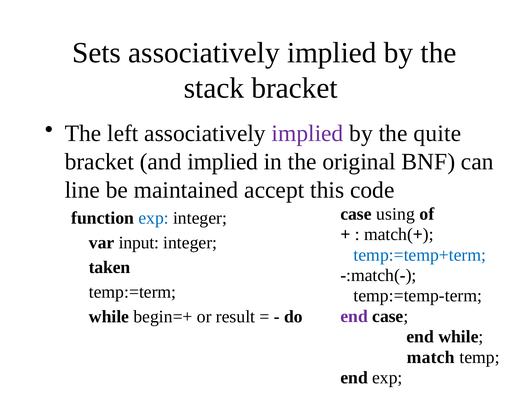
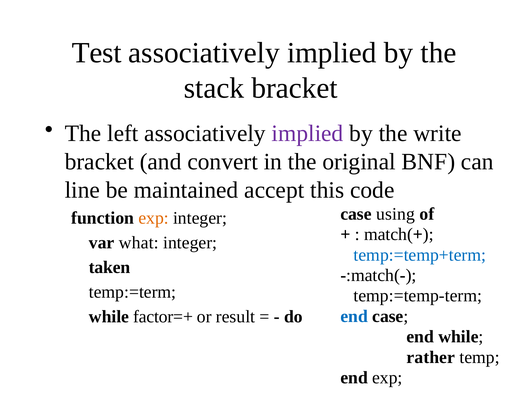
Sets: Sets -> Test (97, 53)
quite: quite -> write (437, 133)
and implied: implied -> convert (223, 162)
exp colour: blue -> orange (154, 218)
input: input -> what (139, 242)
end colour: purple -> blue (354, 316)
begin=+: begin=+ -> factor=+ (163, 316)
match: match -> rather (431, 357)
